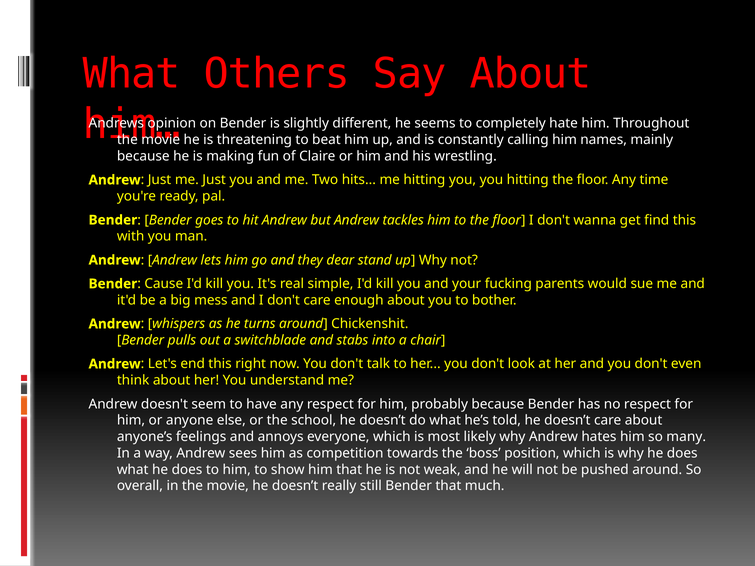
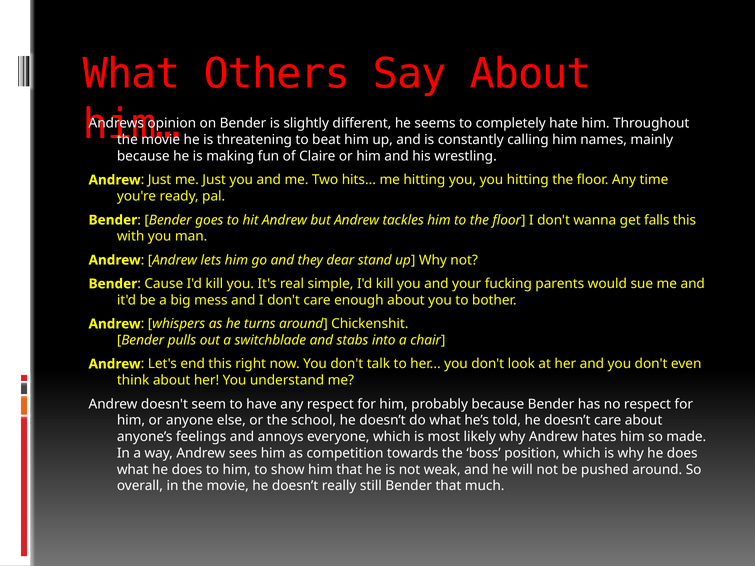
find: find -> falls (657, 220)
many: many -> made (686, 437)
